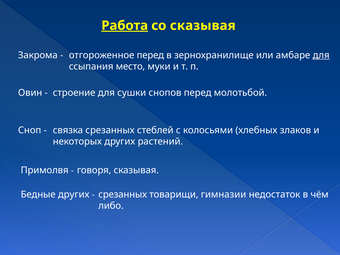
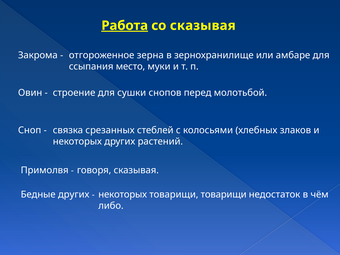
отгороженное перед: перед -> зерна (150, 55)
для underline: present -> none (321, 55)
срезанных: срезанных -> некоторых (123, 194)
товарищи гимназии: гимназии -> товарищи (224, 194)
